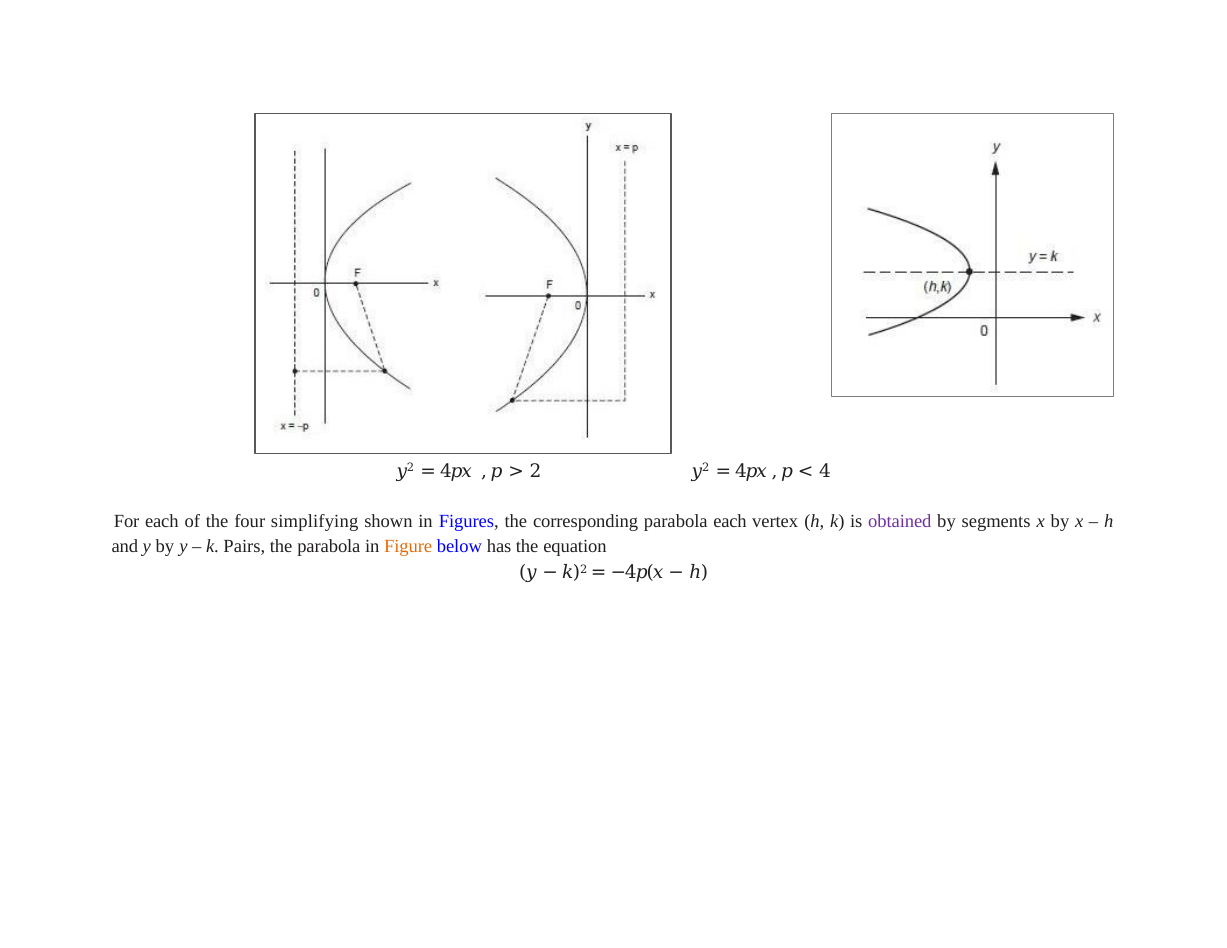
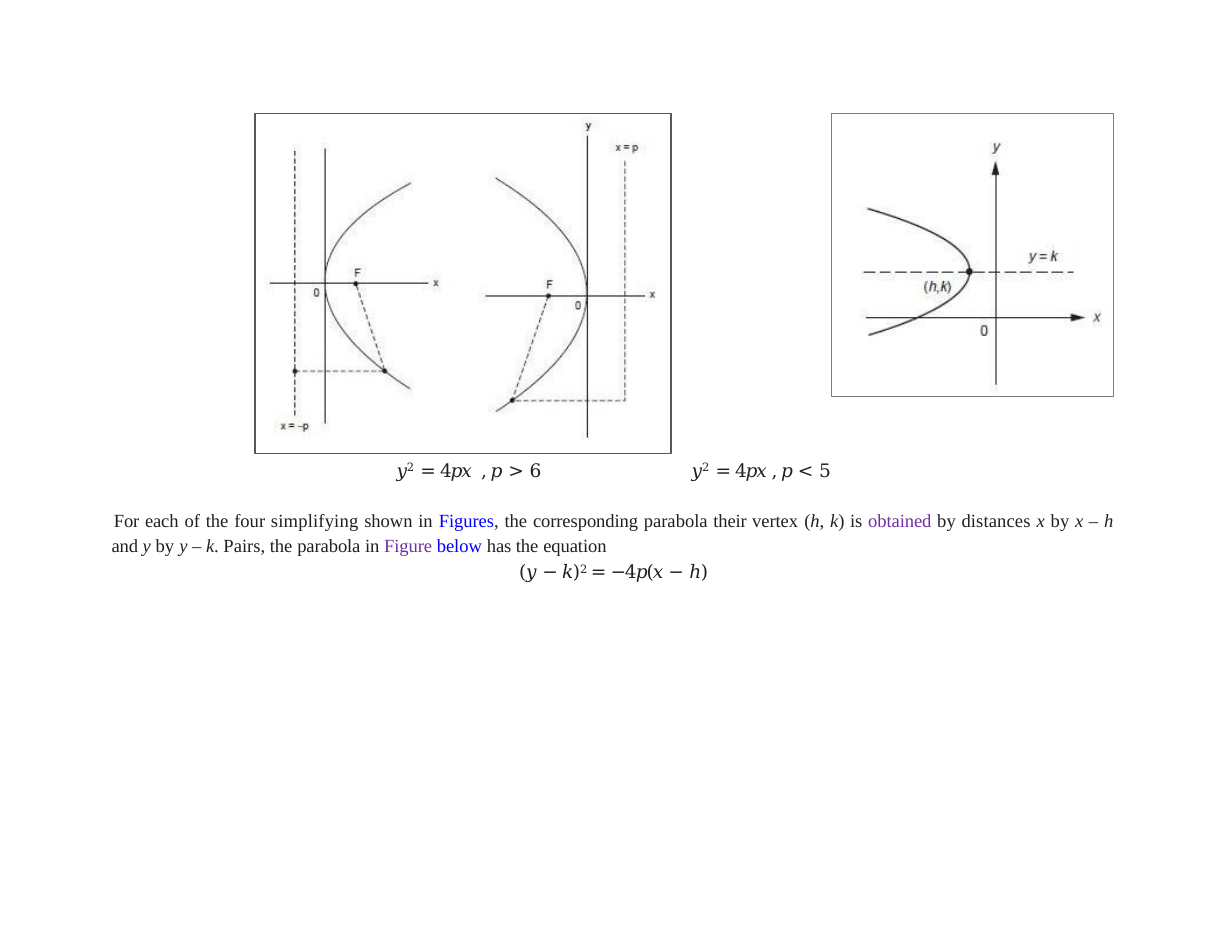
2: 2 -> 6 (535, 471)
4: 4 -> 5 (825, 471)
parabola each: each -> their (730, 522)
segments: segments -> distances (996, 522)
Figure colour: orange -> purple (408, 547)
